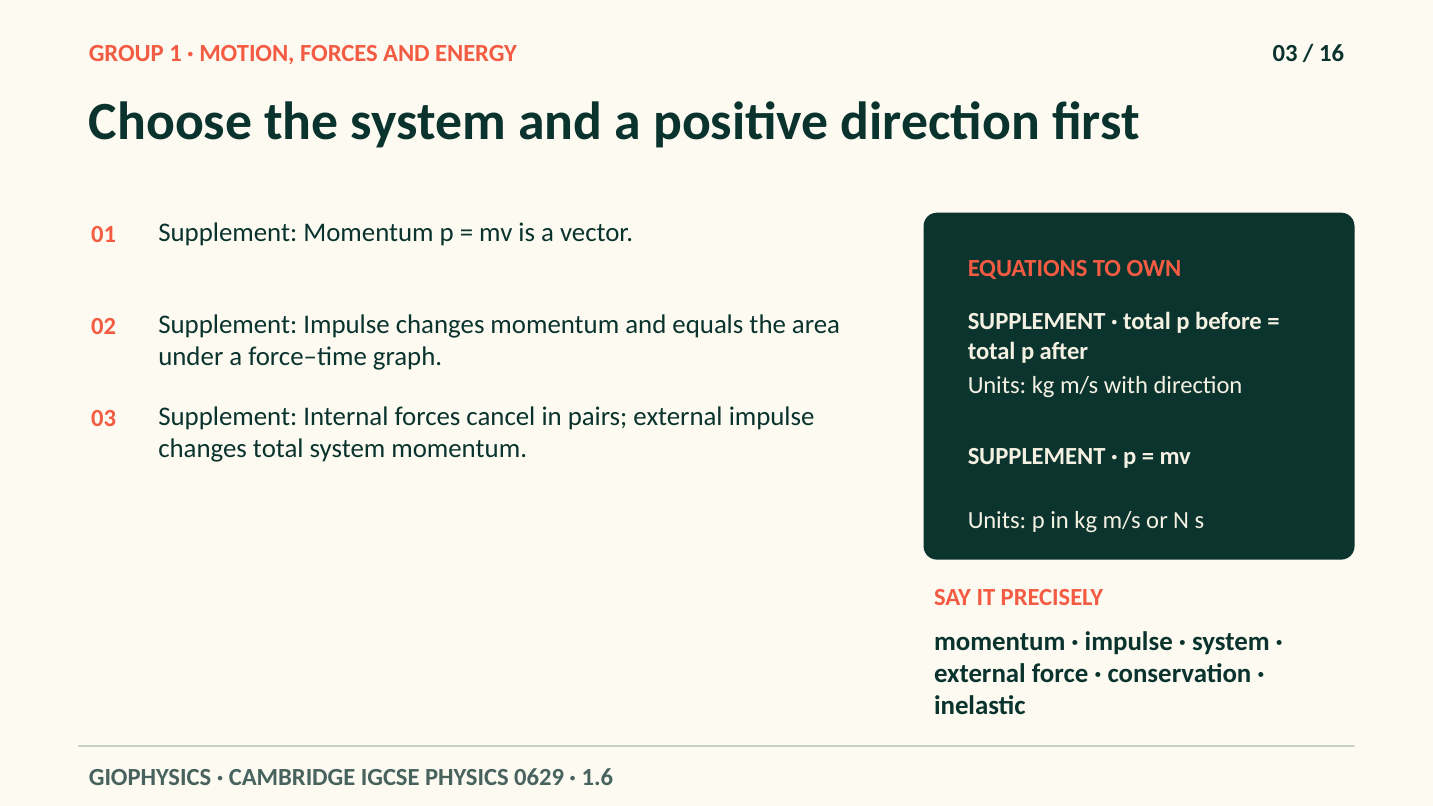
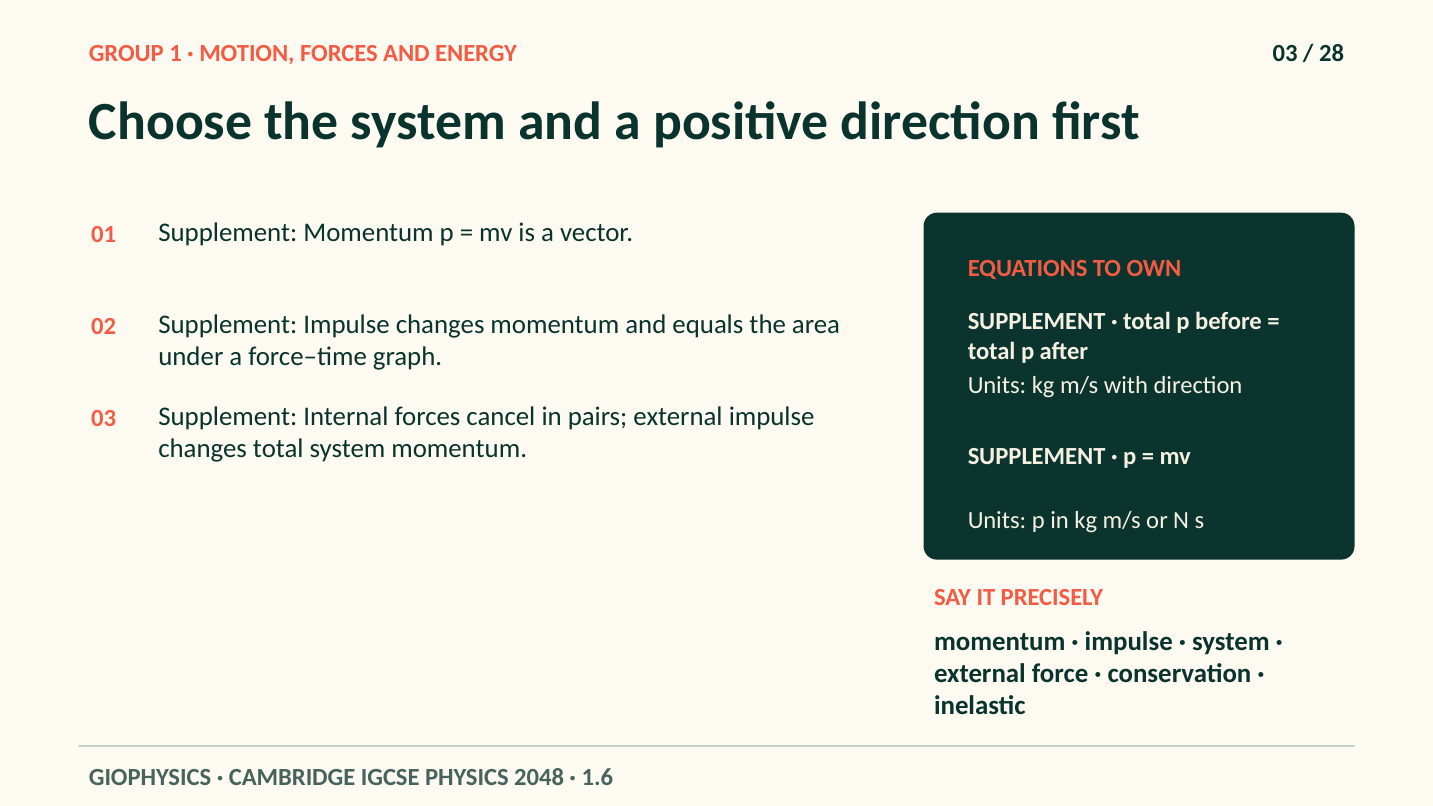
16: 16 -> 28 (1332, 53)
0629: 0629 -> 2048 (539, 777)
